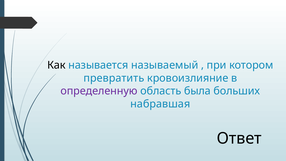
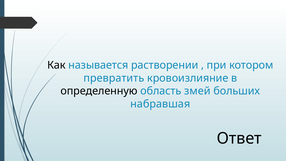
называемый: называемый -> растворении (165, 65)
определенную colour: purple -> black (99, 91)
была: была -> змей (197, 91)
